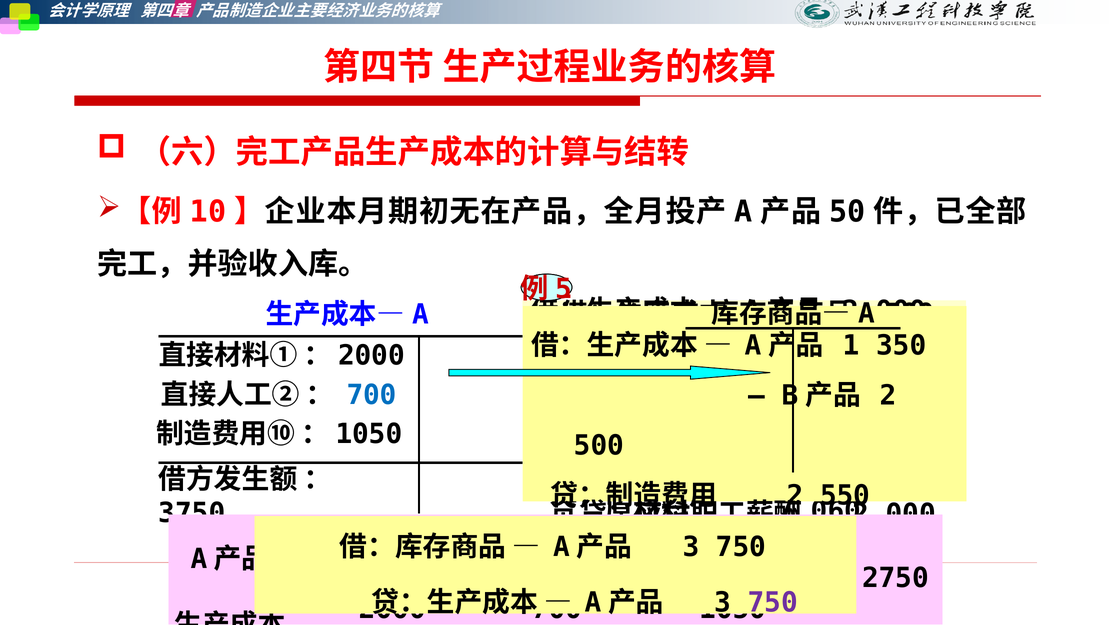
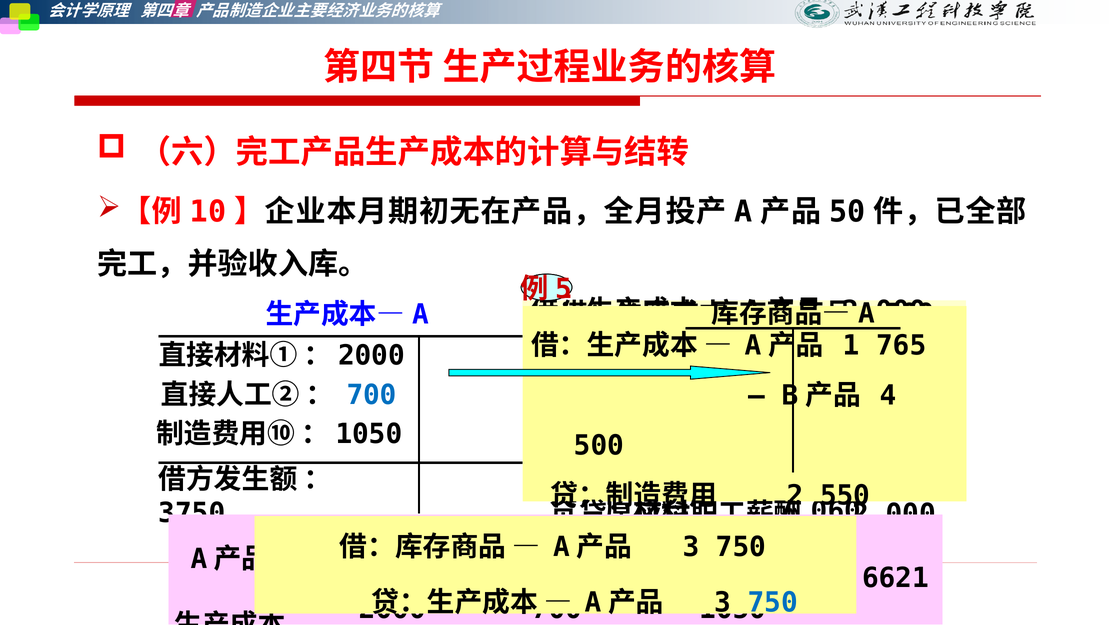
350: 350 -> 765 (901, 345)
2: 2 -> 4 (888, 395)
2750: 2750 -> 6621 (895, 578)
750 colour: purple -> blue (773, 603)
